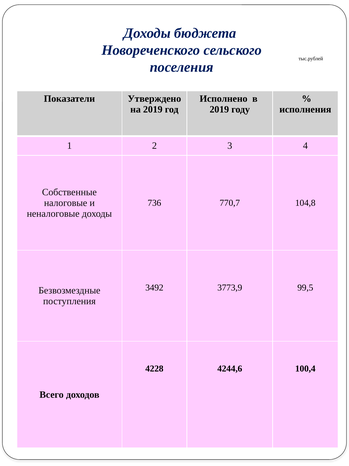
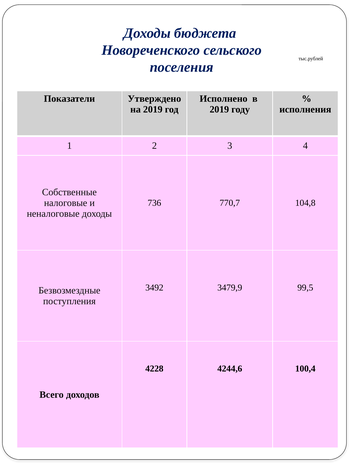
3773,9: 3773,9 -> 3479,9 (230, 287)
